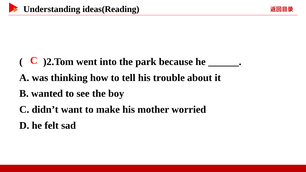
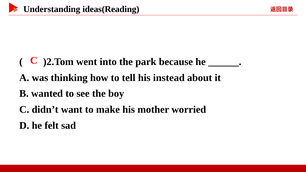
trouble: trouble -> instead (169, 78)
